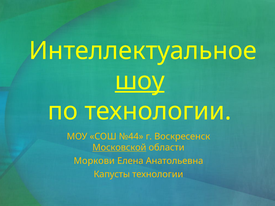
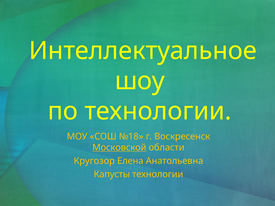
шоу underline: present -> none (140, 81)
№44: №44 -> №18 (131, 137)
Моркови: Моркови -> Кругозор (94, 161)
